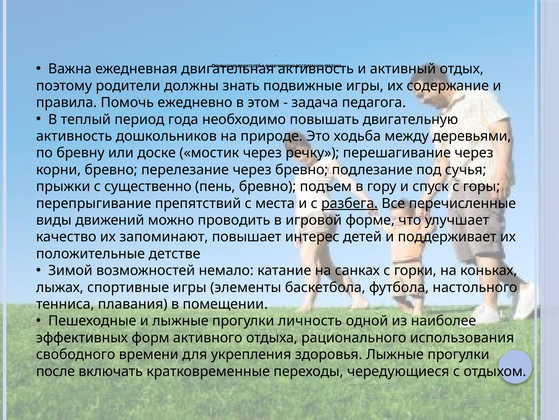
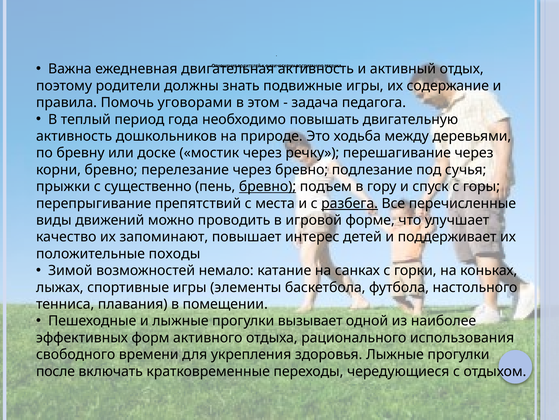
ежедневно: ежедневно -> уговорами (195, 102)
бревно underline: none -> present (268, 186)
детстве: детстве -> походы (175, 253)
личность: личность -> вызывает (310, 320)
